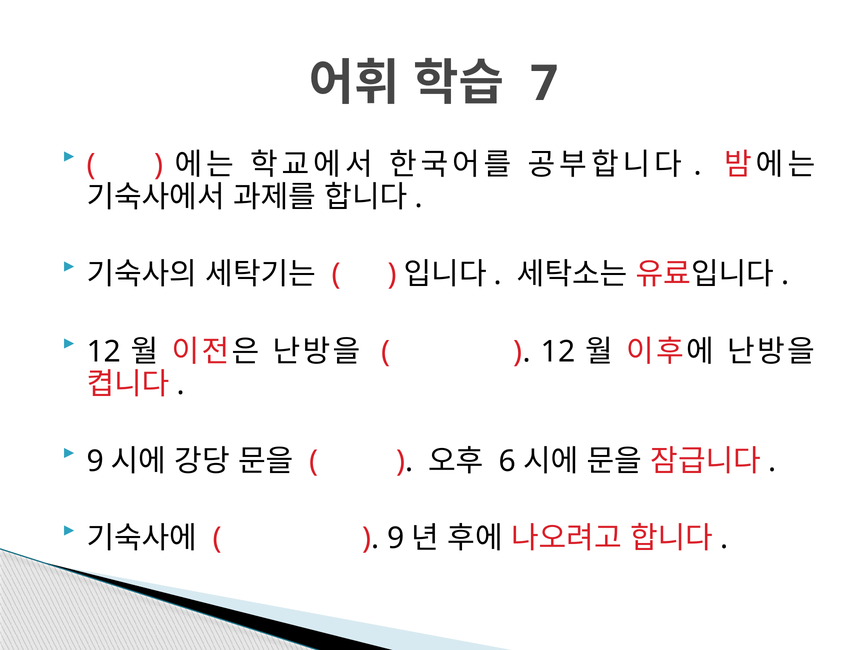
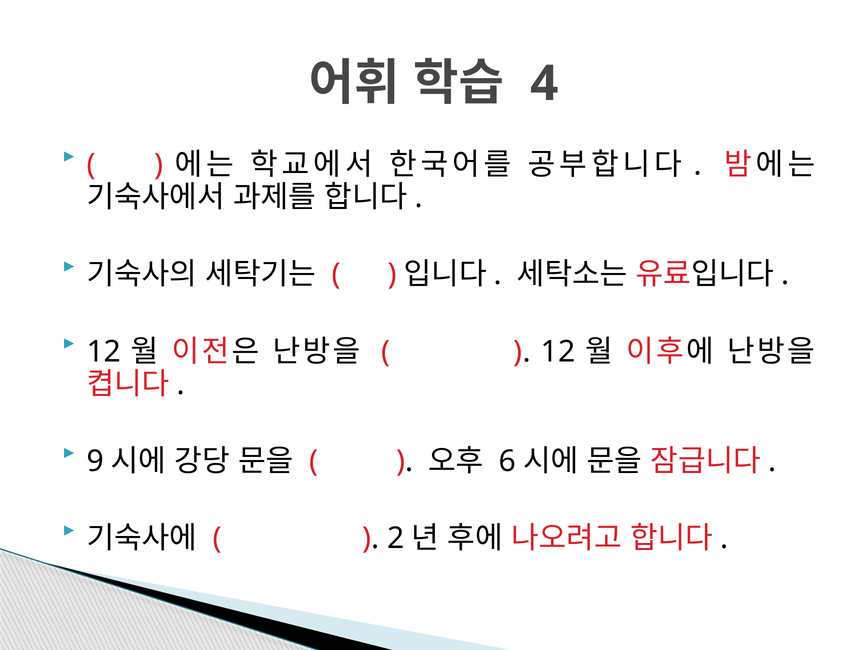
7: 7 -> 4 (544, 84)
9: 9 -> 2 (396, 539)
